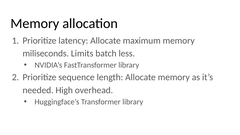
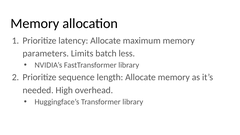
miliseconds: miliseconds -> parameters (46, 53)
